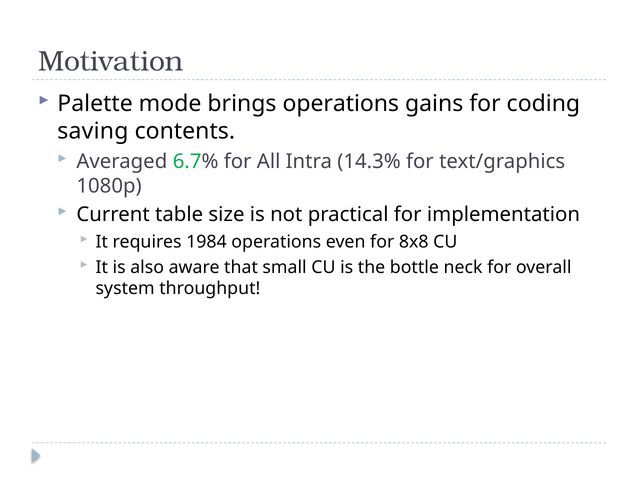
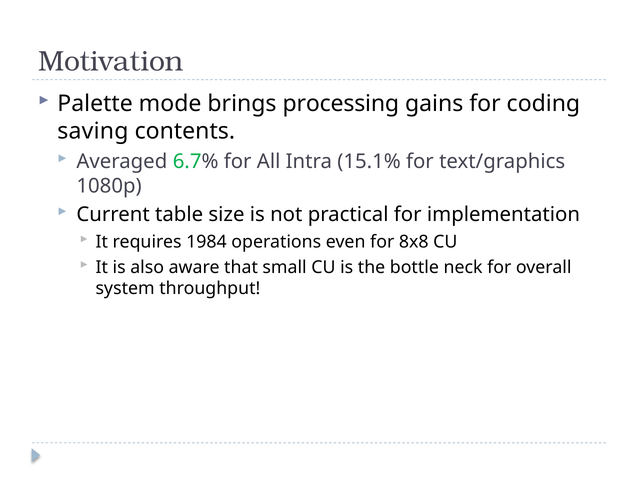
brings operations: operations -> processing (341, 104)
14.3%: 14.3% -> 15.1% (369, 162)
